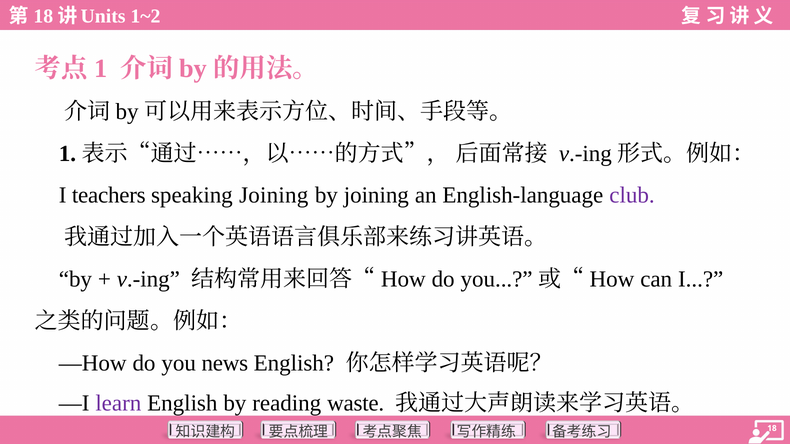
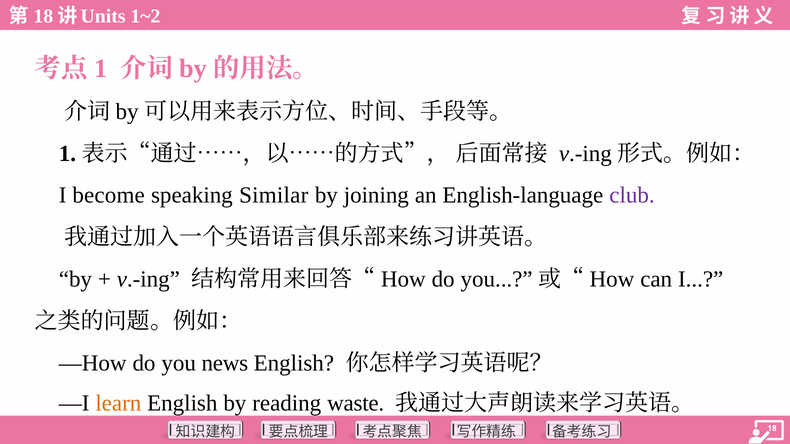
teachers: teachers -> become (109, 196)
speaking Joining: Joining -> Similar (274, 196)
learn colour: purple -> orange (118, 404)
